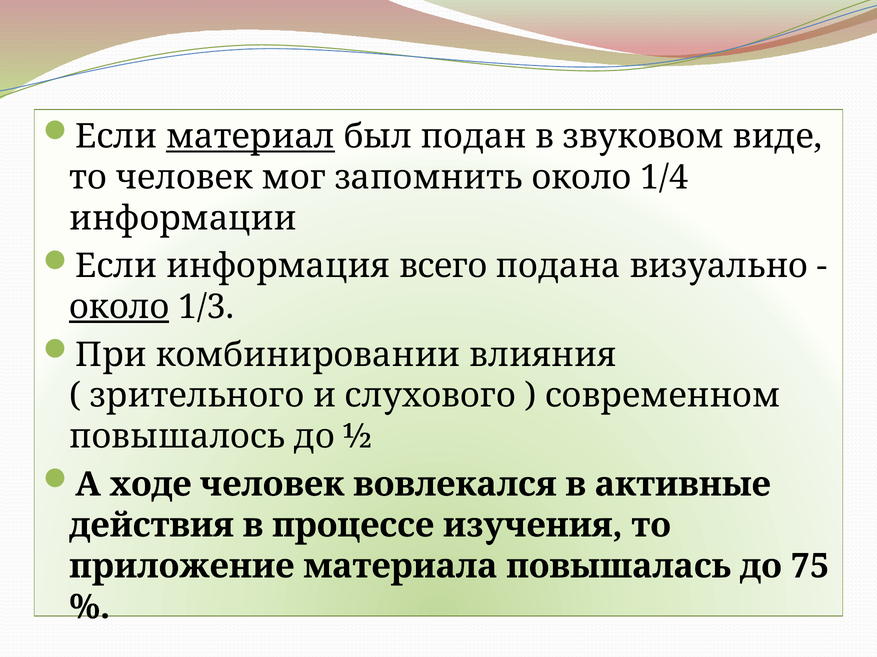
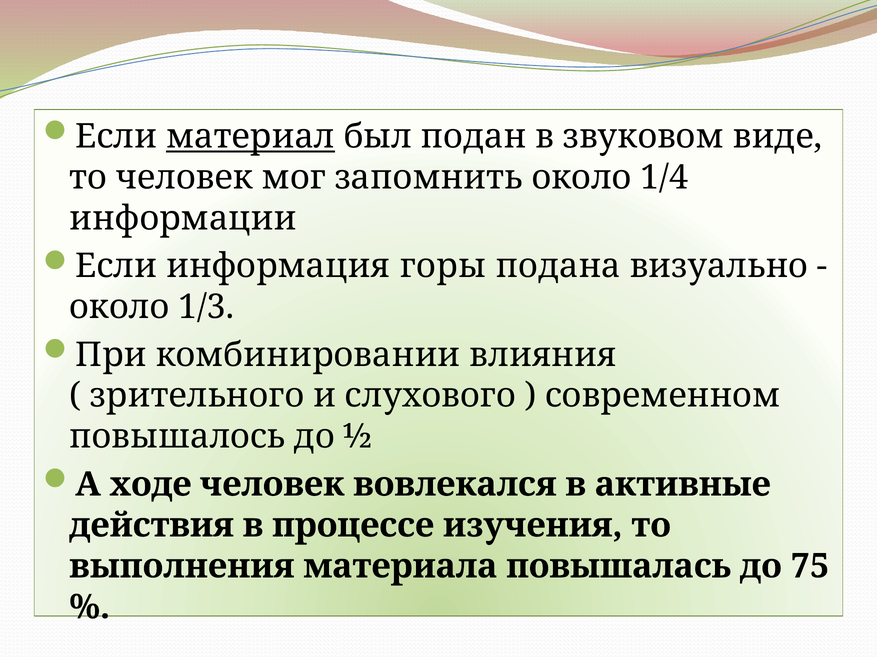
всего: всего -> горы (443, 266)
около underline: present -> none (119, 307)
приложение: приложение -> выполнения (182, 567)
